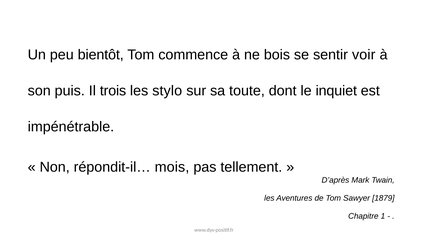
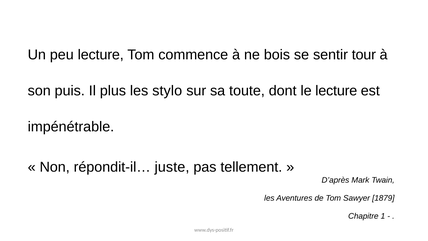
peu bientôt: bientôt -> lecture (101, 55)
voir: voir -> tour (364, 55)
trois: trois -> plus (113, 91)
le inquiet: inquiet -> lecture (336, 91)
mois: mois -> juste (172, 167)
